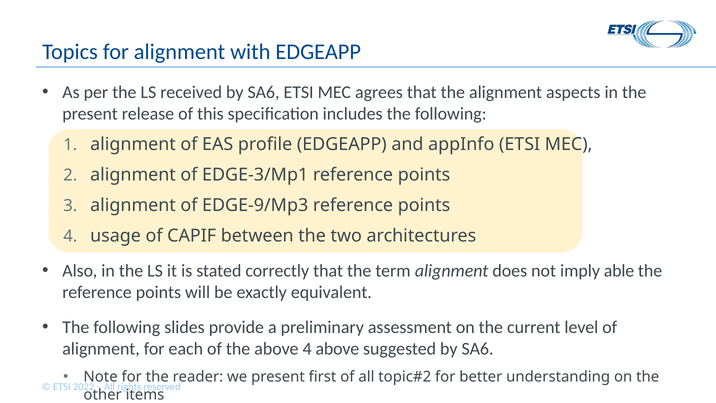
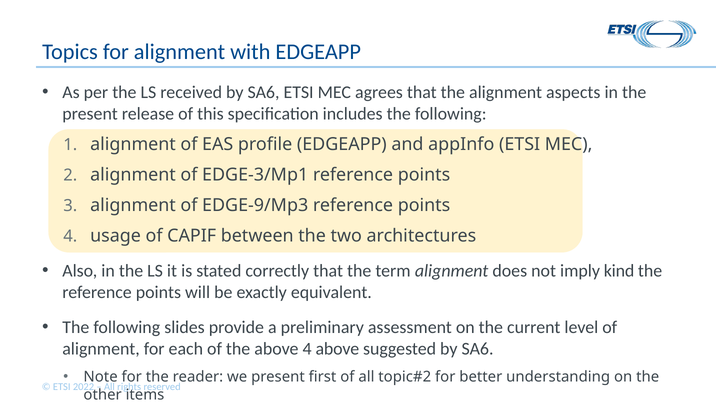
able: able -> kind (619, 271)
